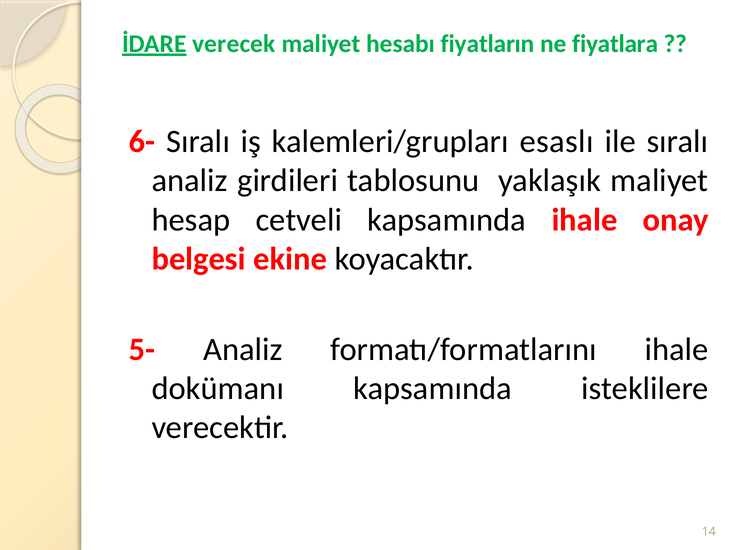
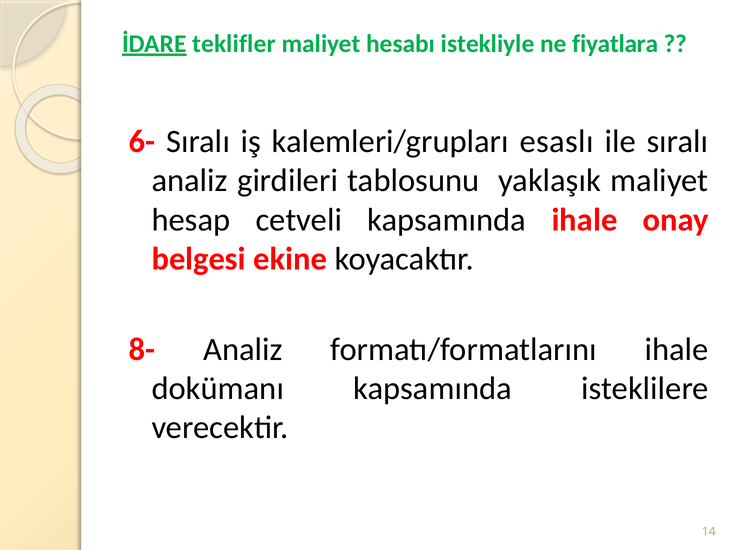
verecek: verecek -> teklifler (234, 44)
fiyatların: fiyatların -> istekliyle (488, 44)
5-: 5- -> 8- (142, 349)
